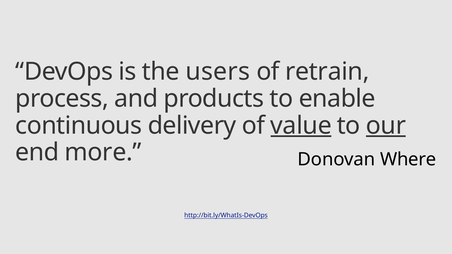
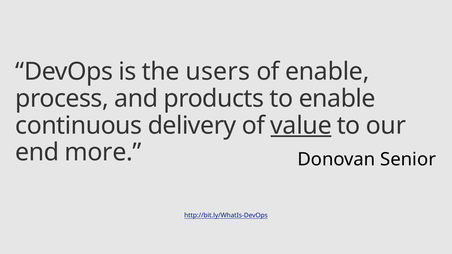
of retrain: retrain -> enable (327, 72)
our underline: present -> none (386, 126)
Where: Where -> Senior (408, 160)
